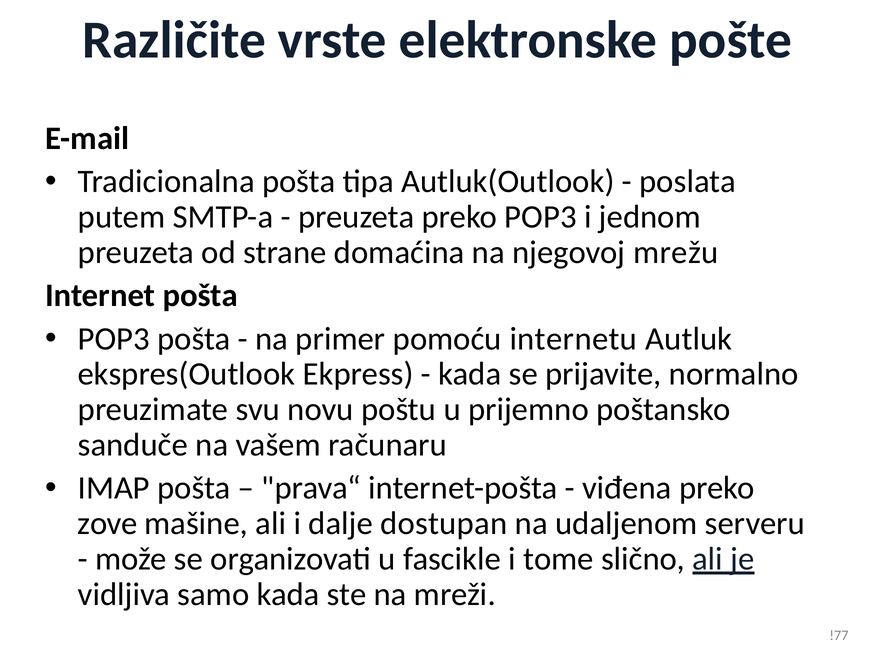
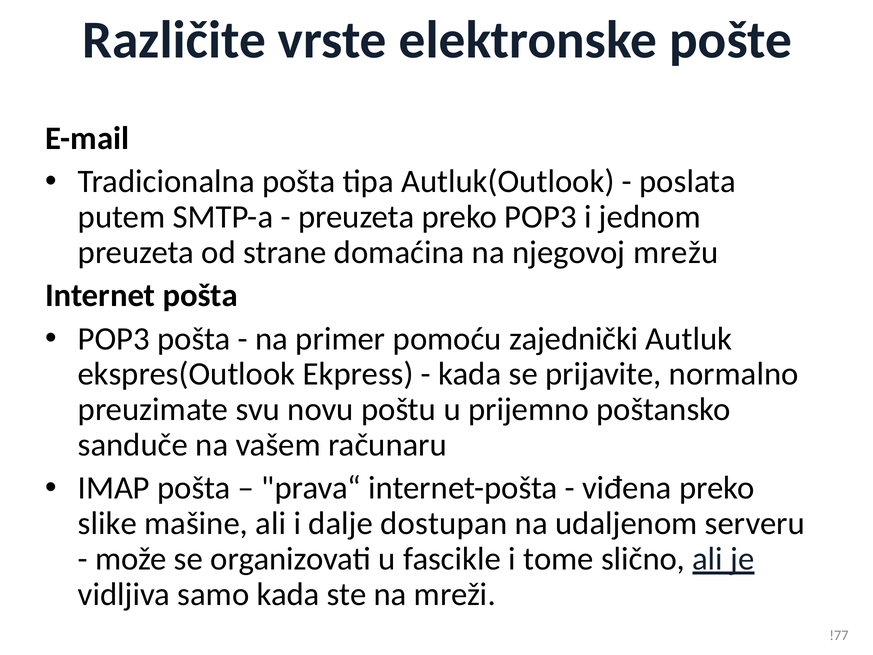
internetu: internetu -> zajednički (574, 339)
zove: zove -> slike (107, 523)
